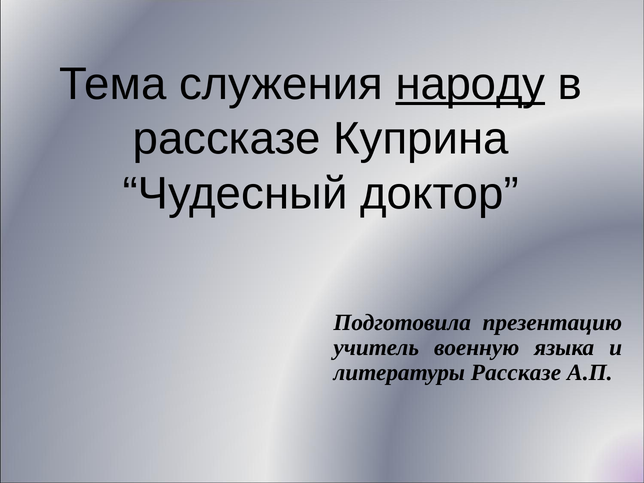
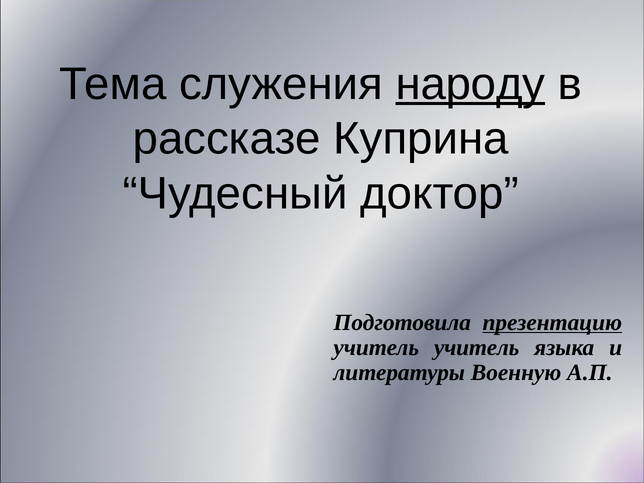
презентацию underline: none -> present (552, 323)
учитель военную: военную -> учитель (477, 348)
литературы Рассказе: Рассказе -> Военную (516, 373)
